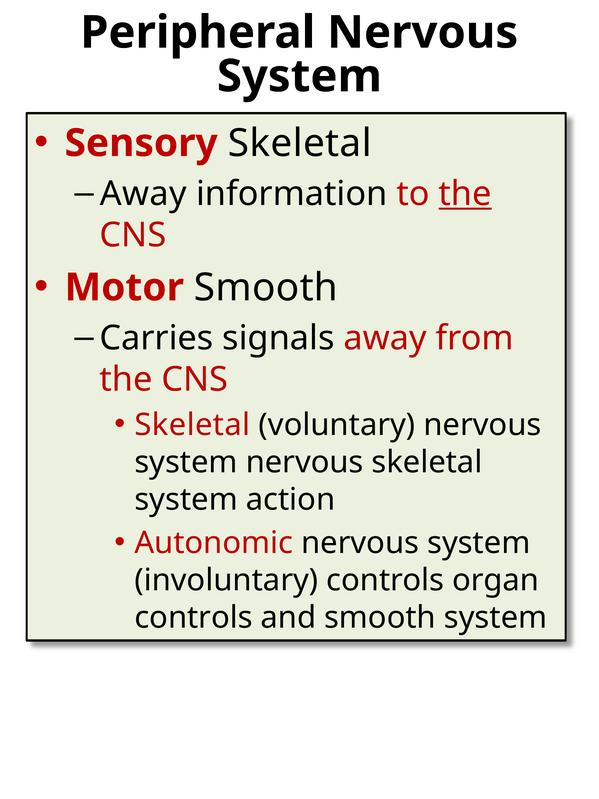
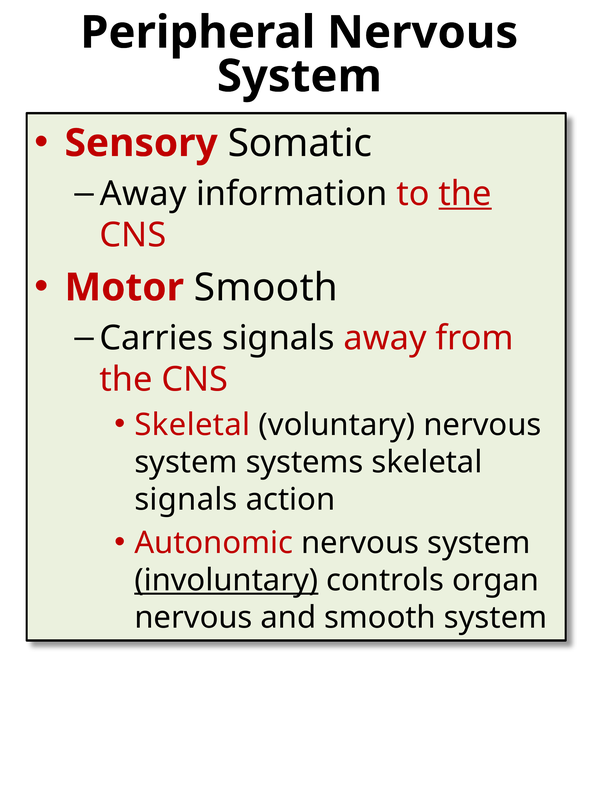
Sensory Skeletal: Skeletal -> Somatic (300, 143)
system nervous: nervous -> systems (305, 462)
system: system -> signals (186, 499)
involuntary underline: none -> present (226, 580)
controls: controls -> nervous (193, 617)
